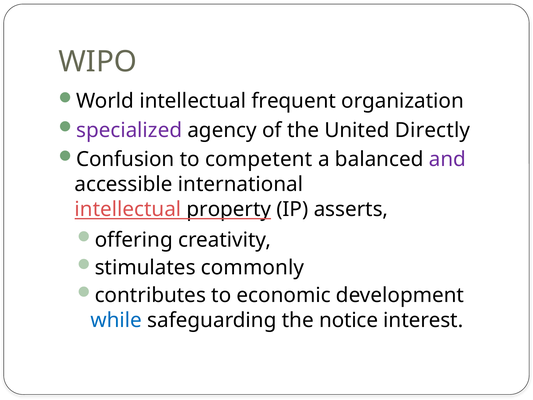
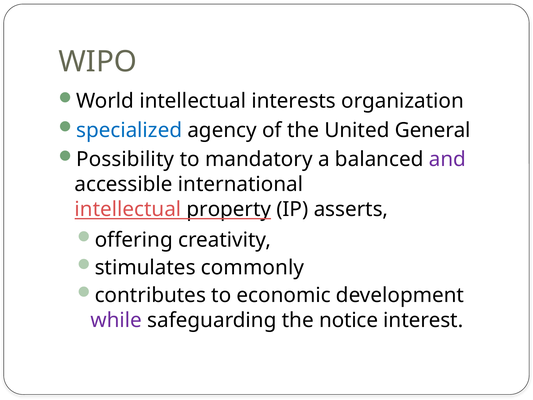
frequent: frequent -> interests (294, 101)
specialized colour: purple -> blue (129, 130)
Directly: Directly -> General (433, 130)
Confusion: Confusion -> Possibility (125, 159)
competent: competent -> mandatory (259, 159)
while colour: blue -> purple (116, 320)
